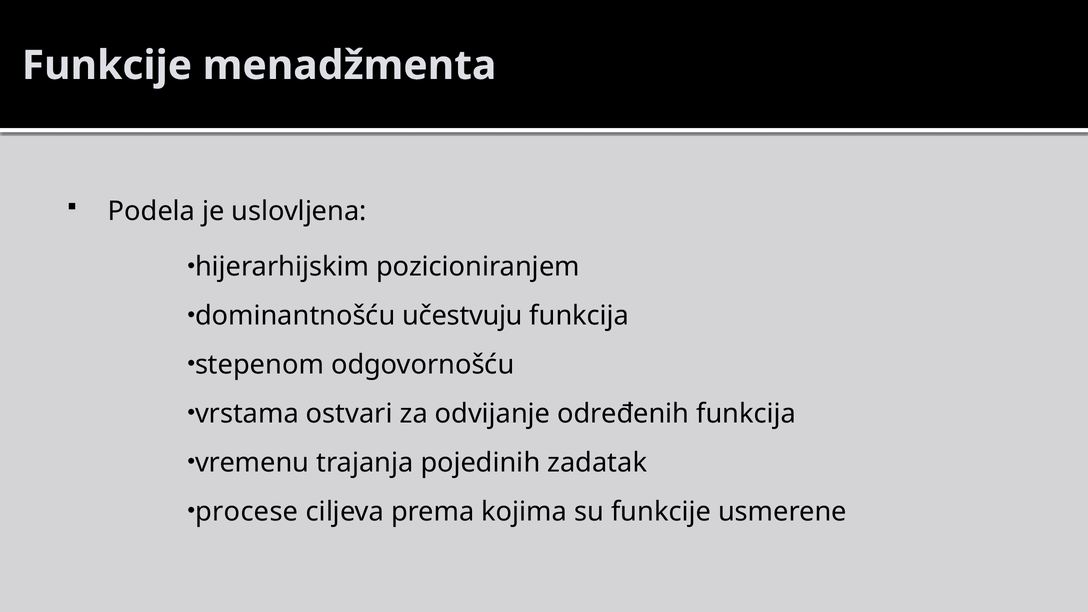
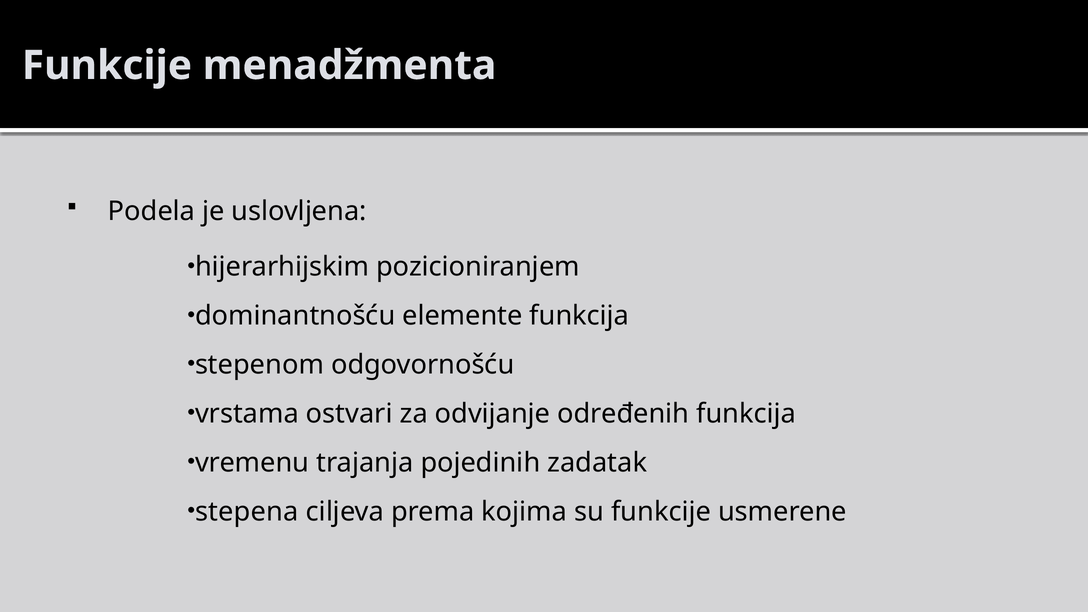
učestvuju: učestvuju -> elemente (462, 316)
procese: procese -> stepena (247, 512)
